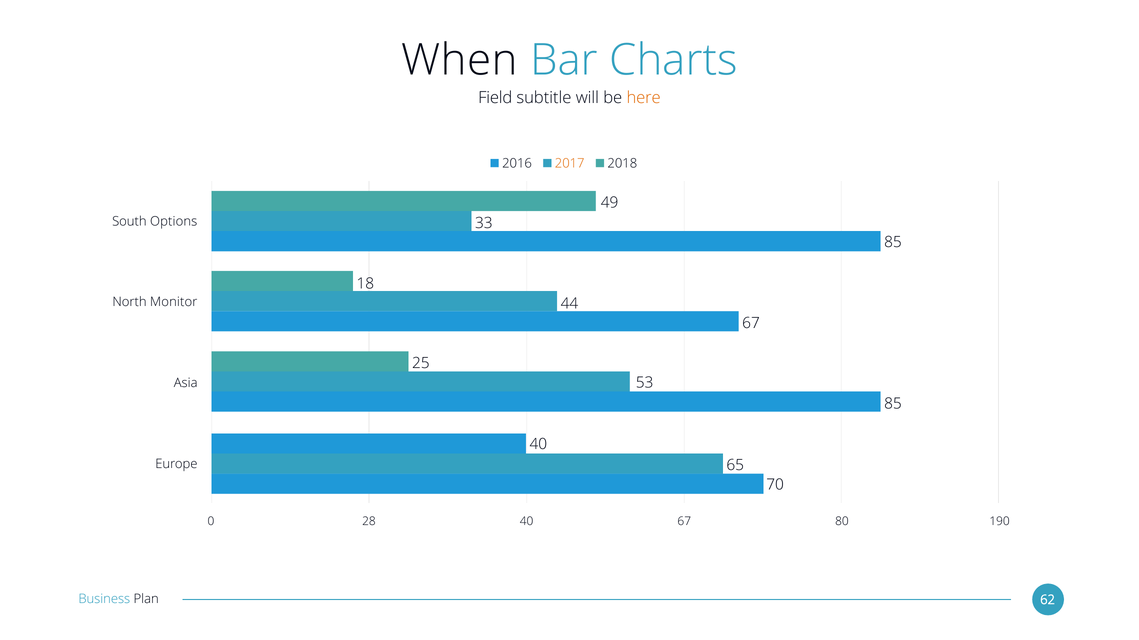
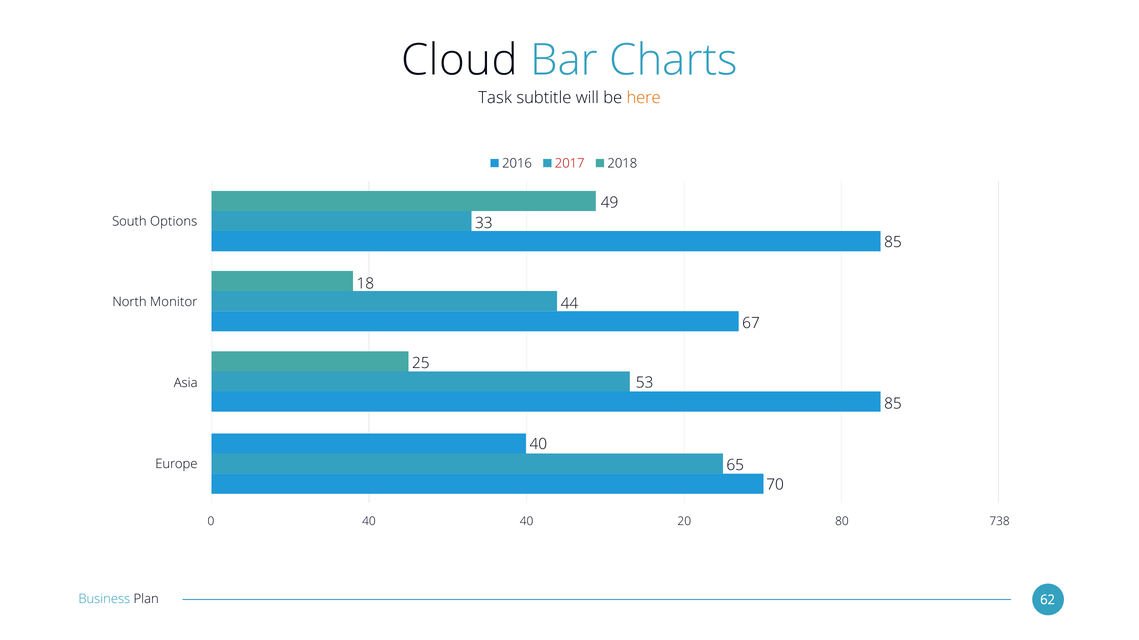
When: When -> Cloud (460, 60)
Field: Field -> Task (495, 98)
2017 colour: orange -> red (570, 163)
0 28: 28 -> 40 (369, 522)
40 67: 67 -> 20 (684, 522)
190: 190 -> 738 (1000, 522)
